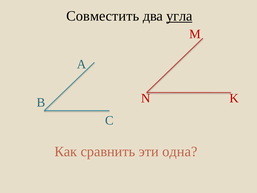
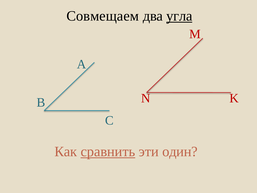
Совместить: Совместить -> Совмещаем (103, 16)
сравнить underline: none -> present (108, 151)
одна: одна -> один (180, 151)
